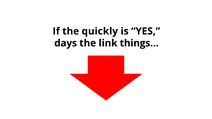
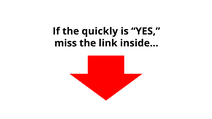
days: days -> miss (66, 43)
things…: things… -> inside… (139, 43)
